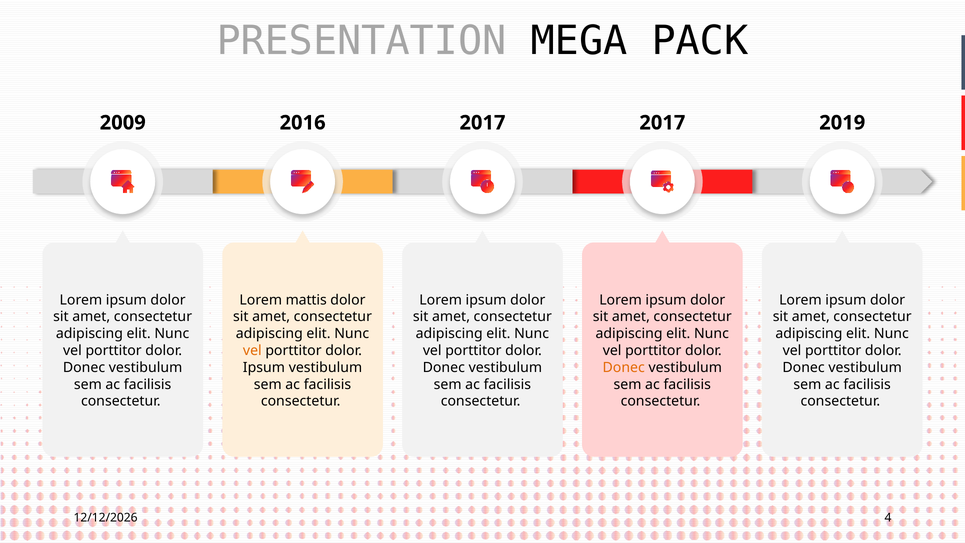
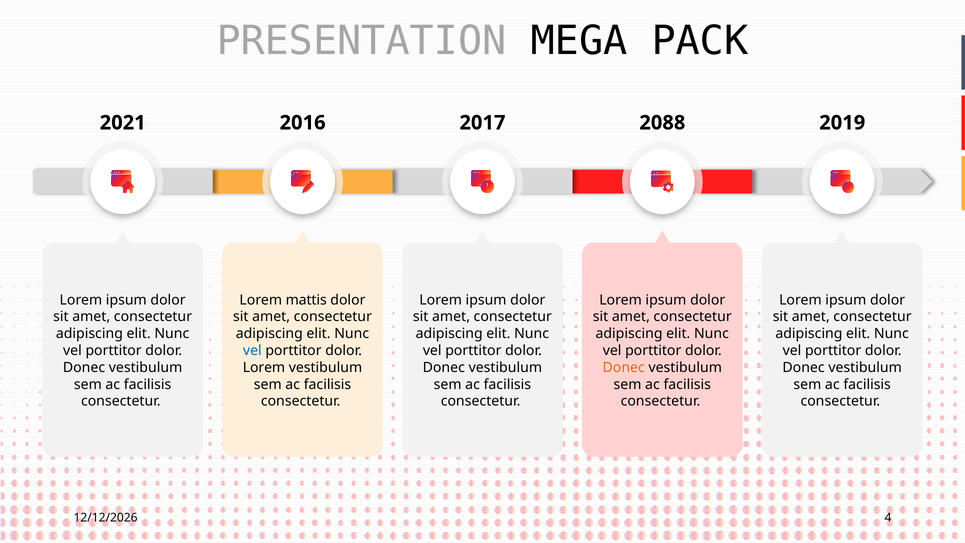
2009: 2009 -> 2021 (123, 123)
2017 2017: 2017 -> 2088 (662, 123)
vel colour: orange -> blue (252, 350)
Ipsum: Ipsum -> Lorem (264, 367)
